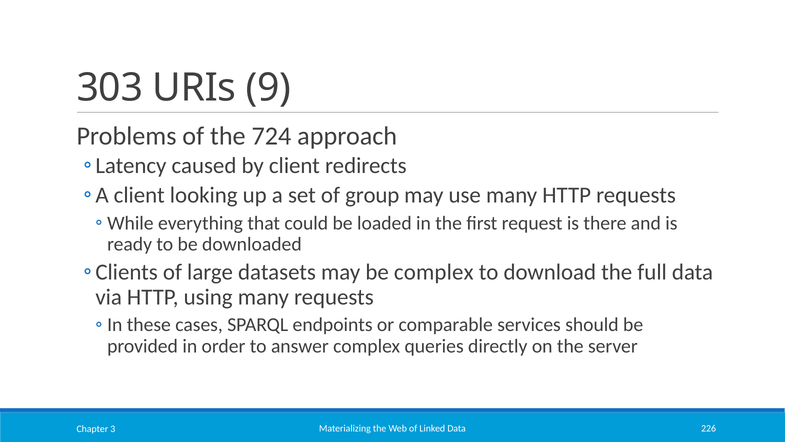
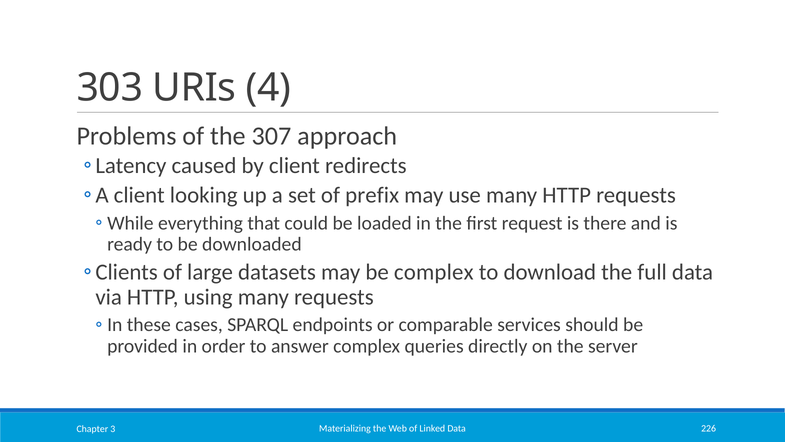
9: 9 -> 4 (268, 88)
724: 724 -> 307 (271, 136)
group: group -> prefix (372, 195)
